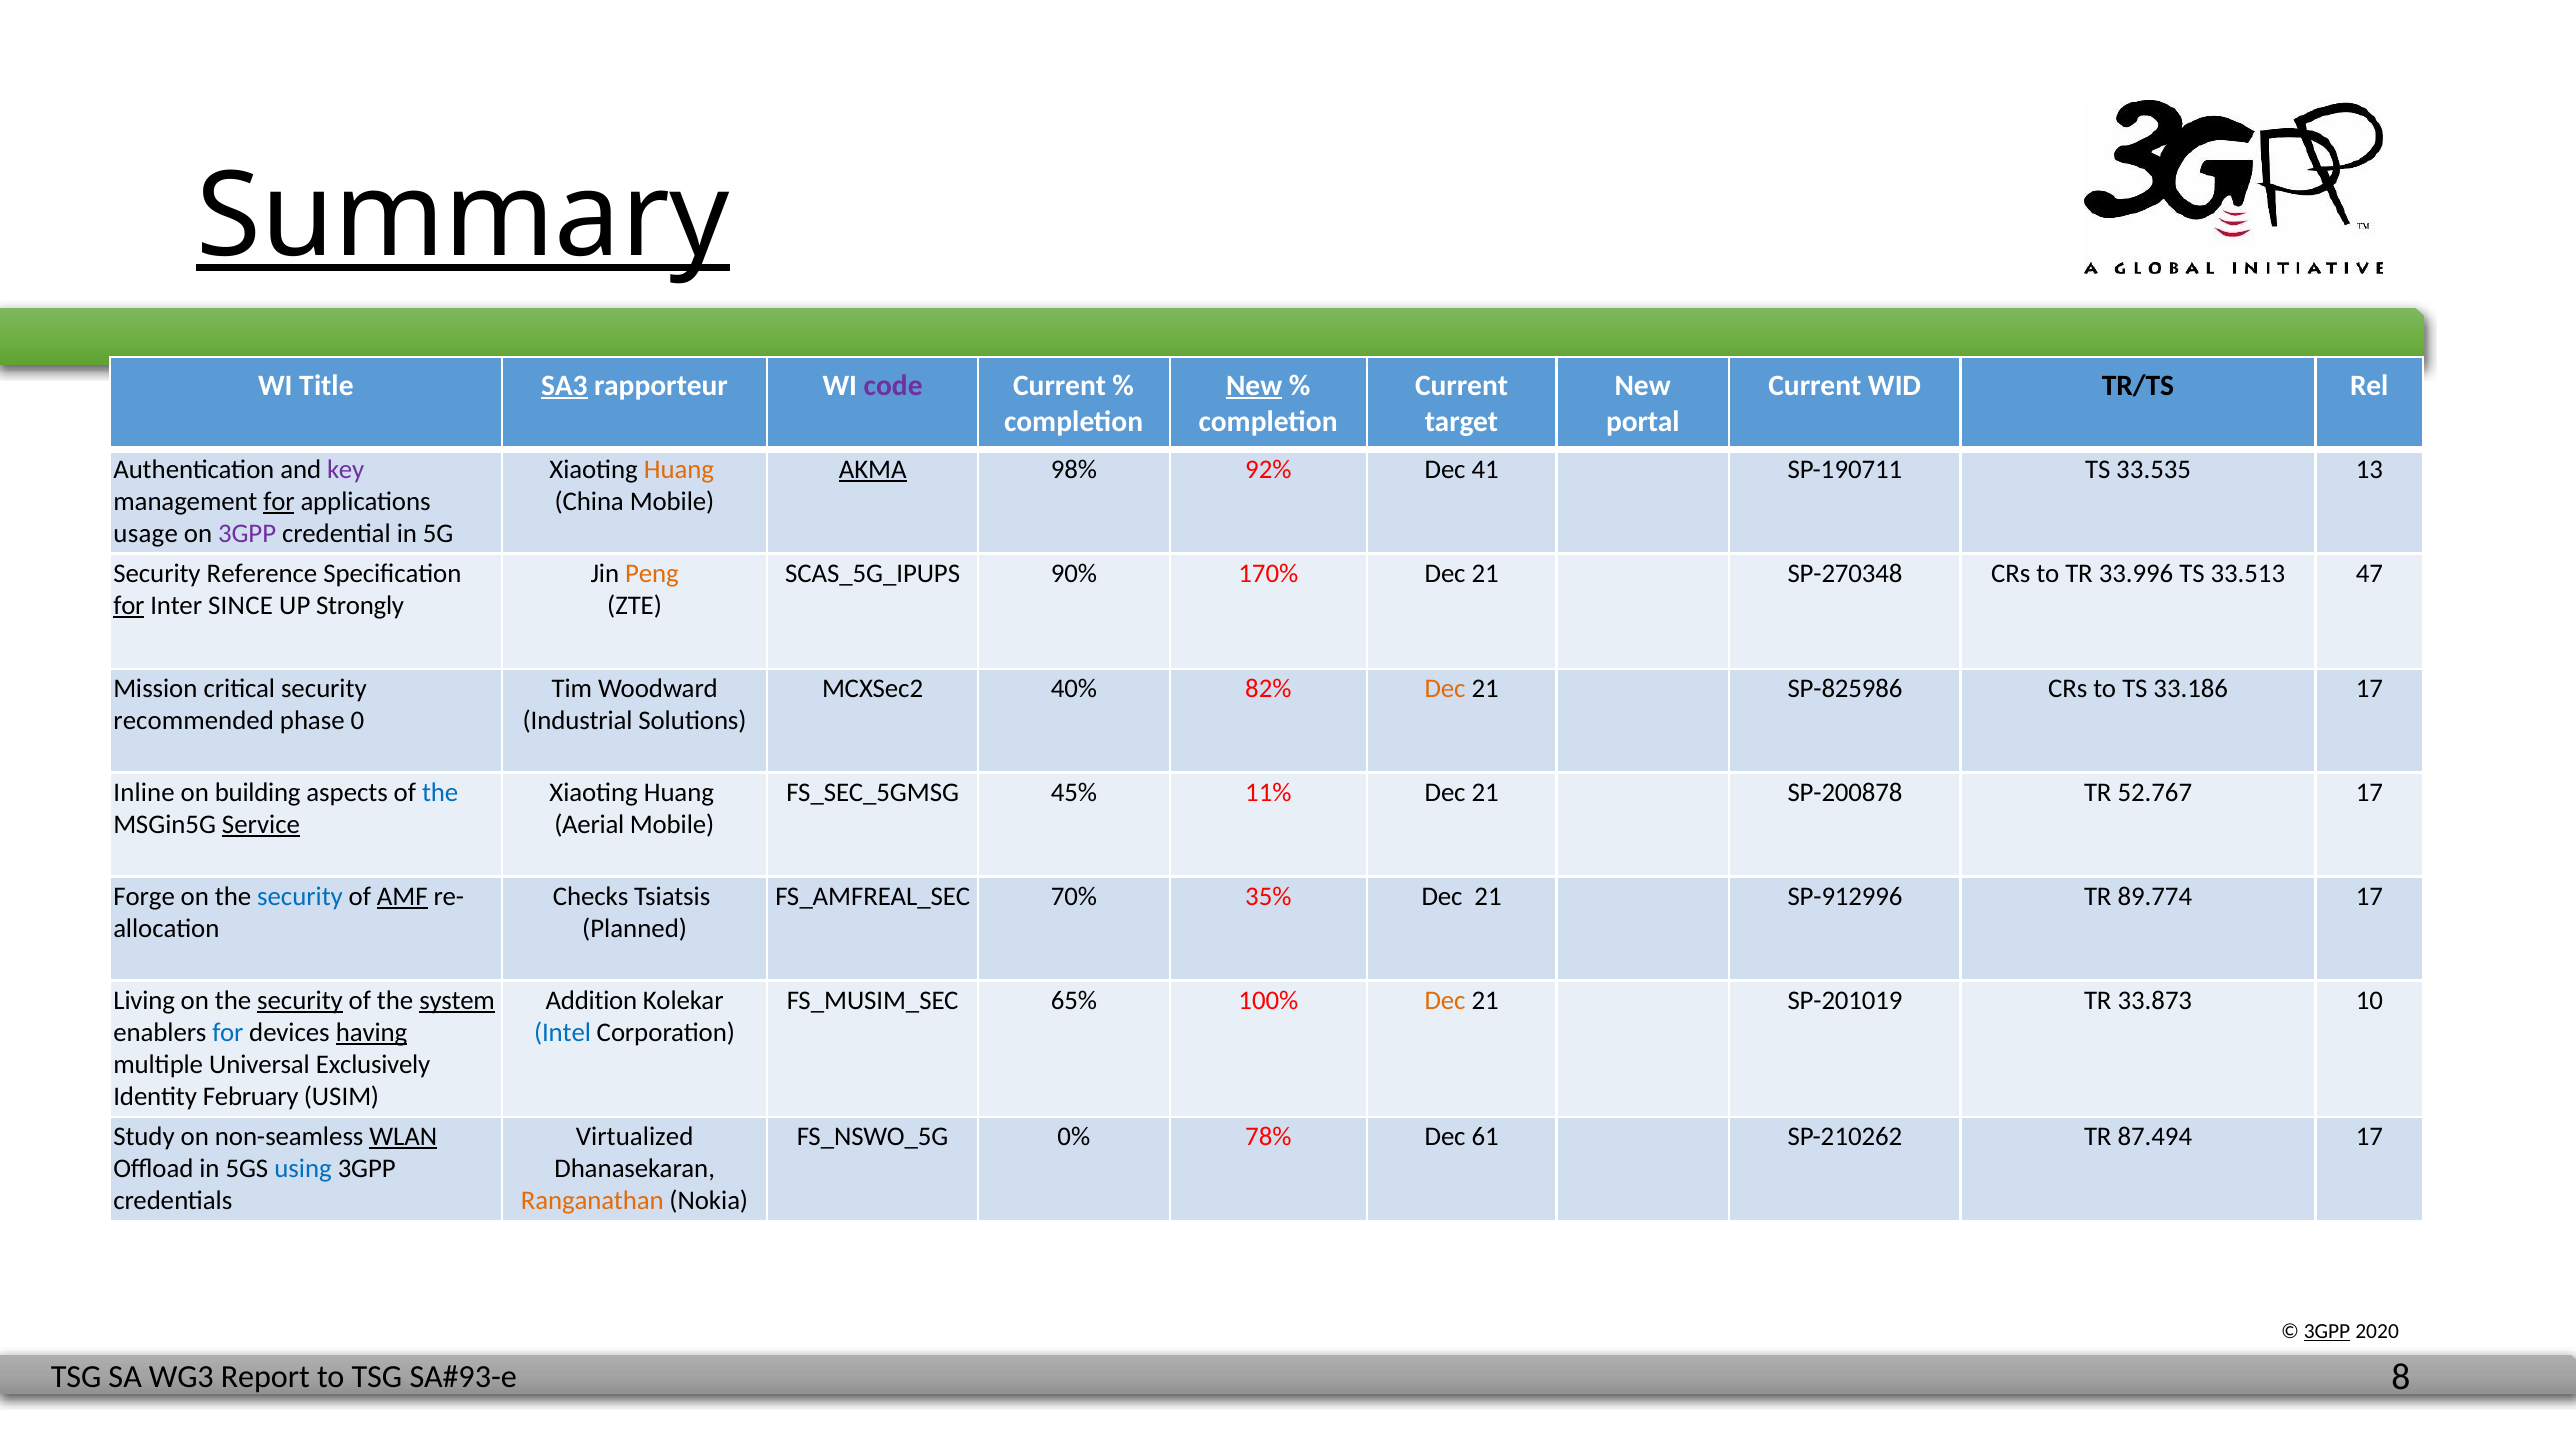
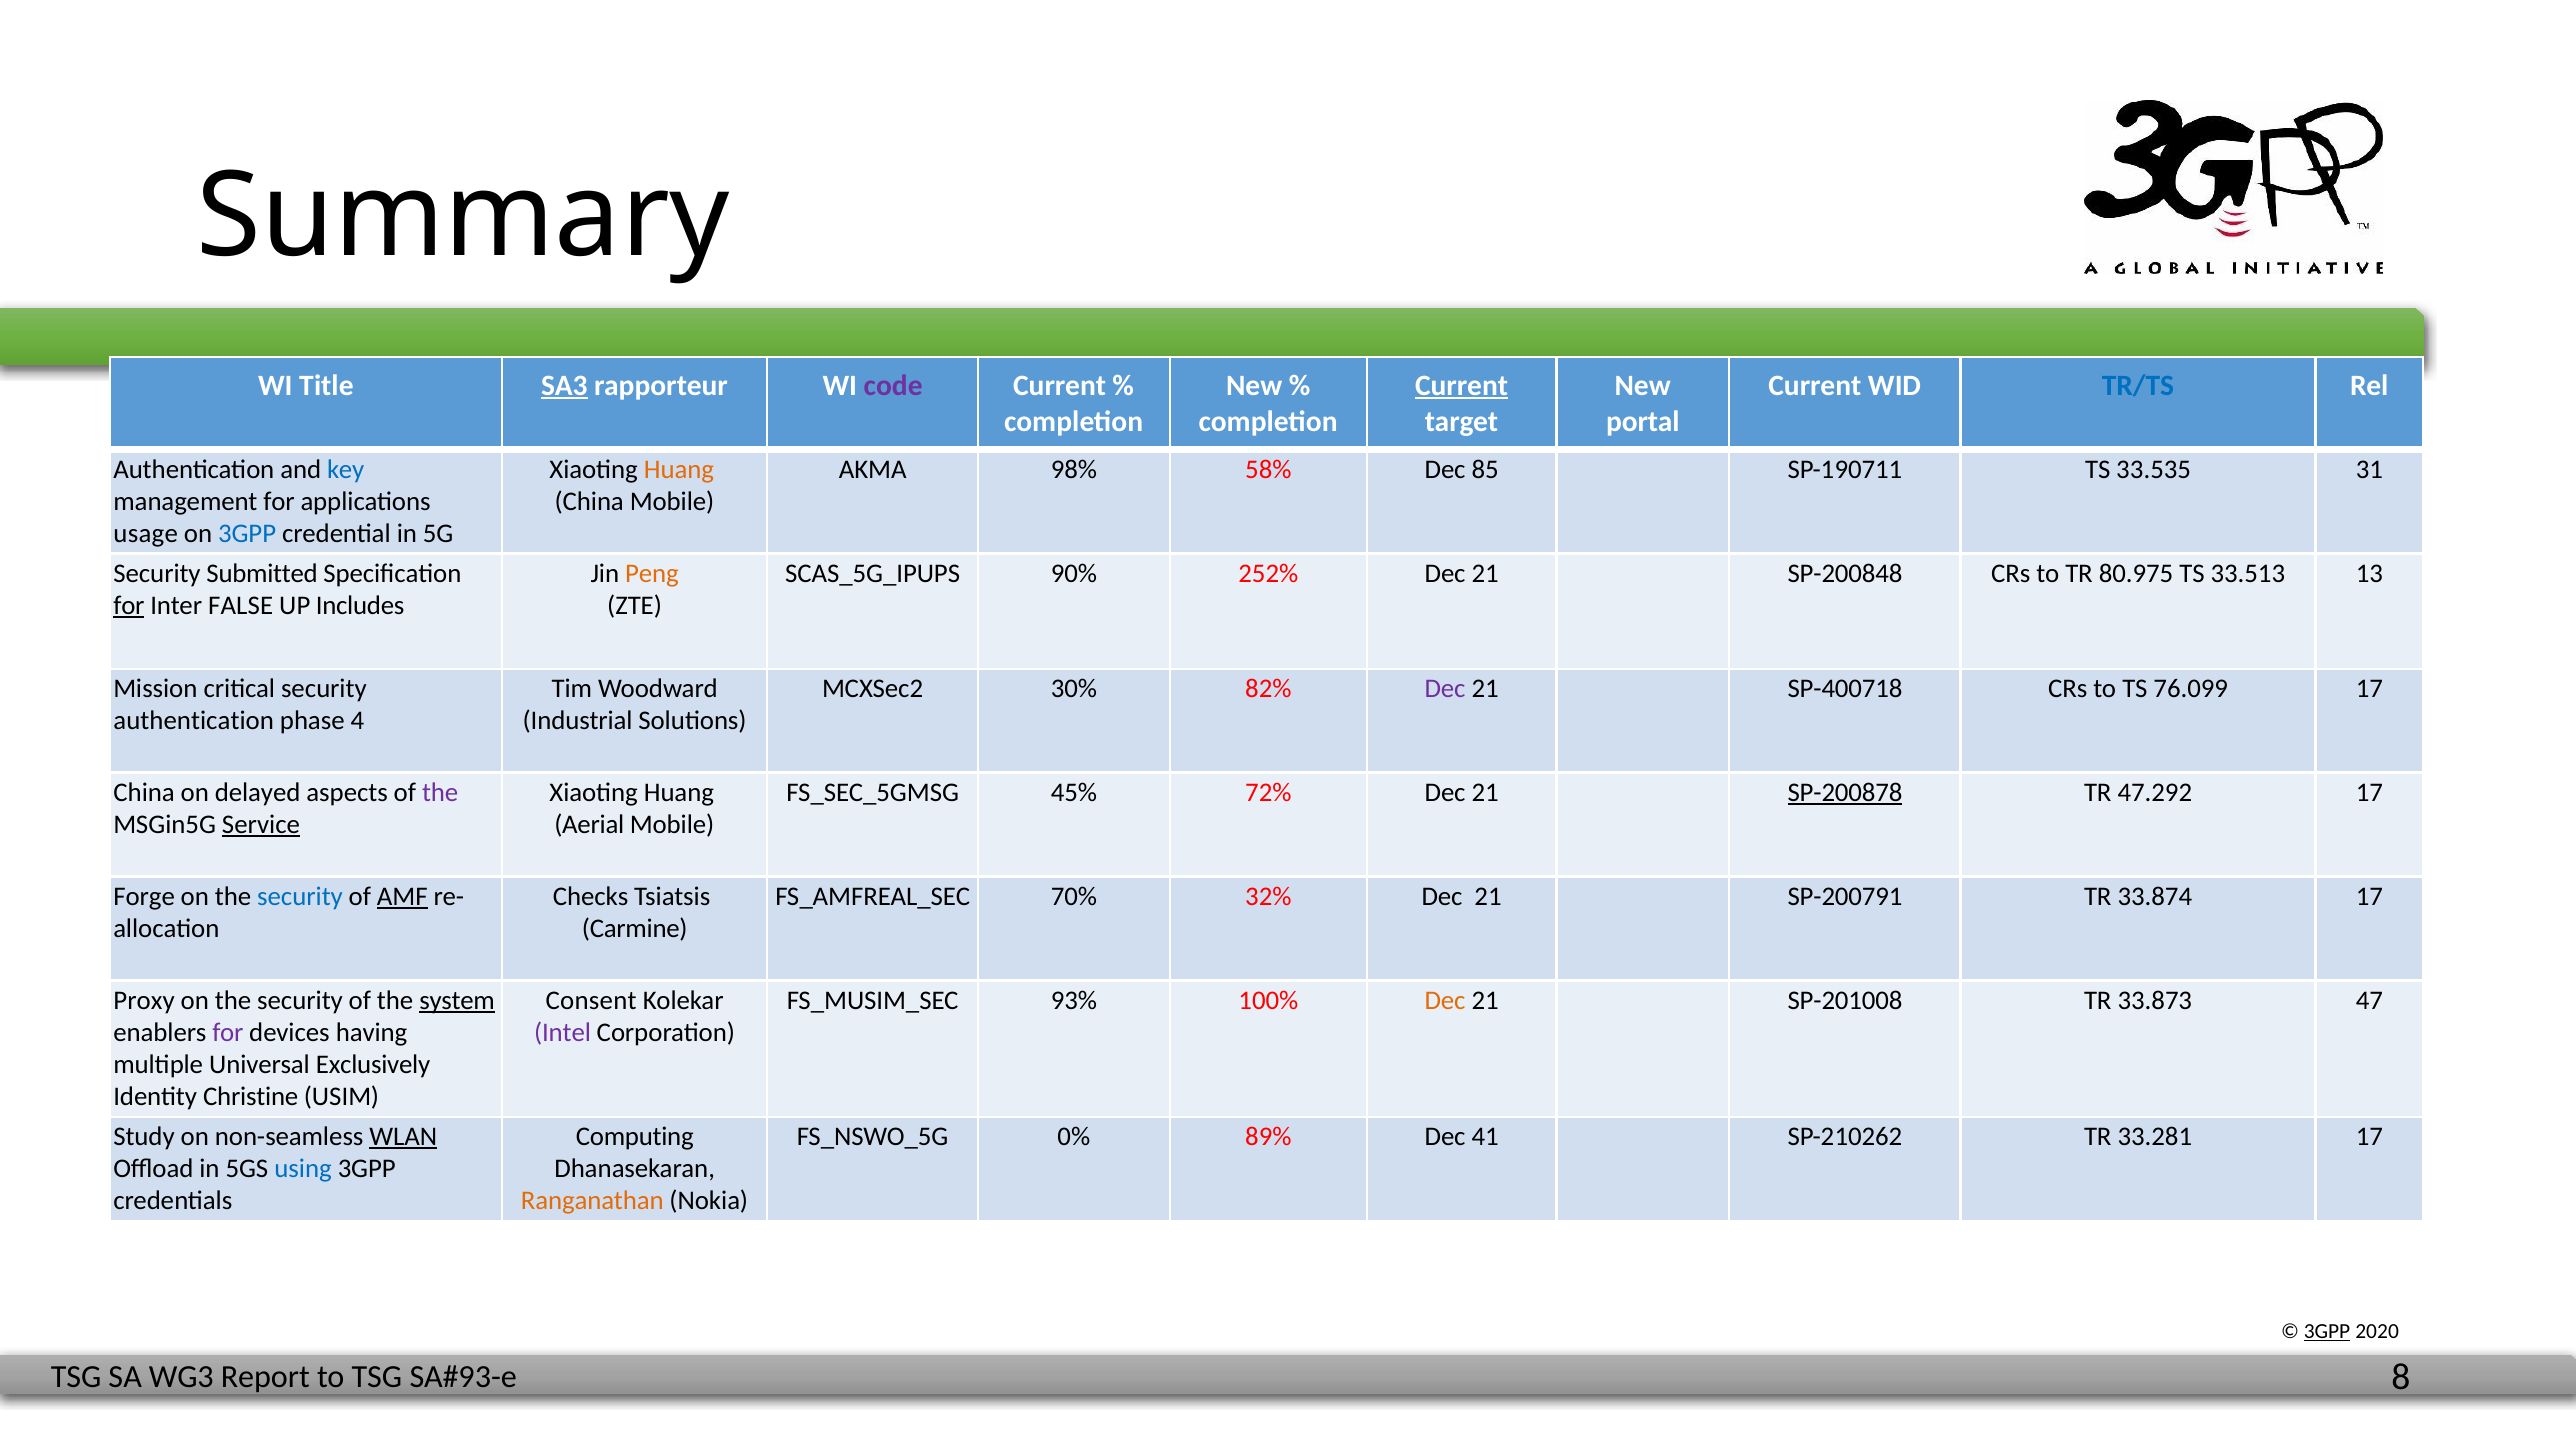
Summary underline: present -> none (463, 216)
New underline: present -> none (1254, 385)
Current underline: none -> present (1462, 385)
TR/TS colour: black -> blue (2138, 385)
key colour: purple -> blue (346, 469)
AKMA underline: present -> none (873, 469)
92%: 92% -> 58% (1268, 469)
41: 41 -> 85 (1485, 469)
13: 13 -> 31 (2369, 469)
for underline: present -> none (279, 502)
3GPP colour: purple -> blue (247, 534)
Reference: Reference -> Submitted (262, 573)
170%: 170% -> 252% (1268, 573)
SP-270348: SP-270348 -> SP-200848 (1845, 573)
33.996: 33.996 -> 80.975 (2136, 573)
47: 47 -> 13 (2369, 573)
SINCE: SINCE -> FALSE (241, 606)
Strongly: Strongly -> Includes (360, 606)
40%: 40% -> 30% (1074, 689)
Dec colour: orange -> purple (1445, 689)
SP-825986: SP-825986 -> SP-400718 (1845, 689)
33.186: 33.186 -> 76.099 (2191, 689)
recommended: recommended -> authentication (194, 721)
0: 0 -> 4 (357, 721)
Inline: Inline -> China (144, 792)
building: building -> delayed (258, 792)
the colour: blue -> purple (440, 792)
11%: 11% -> 72% (1268, 792)
SP-200878 underline: none -> present (1845, 792)
52.767: 52.767 -> 47.292 (2155, 792)
35%: 35% -> 32% (1268, 896)
SP-912996: SP-912996 -> SP-200791 (1845, 896)
89.774: 89.774 -> 33.874 (2155, 896)
Planned: Planned -> Carmine (635, 929)
Living: Living -> Proxy (144, 1000)
security underline: present -> none (300, 1000)
Addition: Addition -> Consent (591, 1000)
65%: 65% -> 93% (1074, 1000)
SP-201019: SP-201019 -> SP-201008 (1845, 1000)
10: 10 -> 47 (2369, 1000)
for colour: blue -> purple (228, 1033)
having underline: present -> none (371, 1033)
Intel colour: blue -> purple (563, 1033)
February: February -> Christine (251, 1097)
Virtualized: Virtualized -> Computing (635, 1137)
78%: 78% -> 89% (1268, 1137)
61: 61 -> 41 (1485, 1137)
87.494: 87.494 -> 33.281 (2155, 1137)
